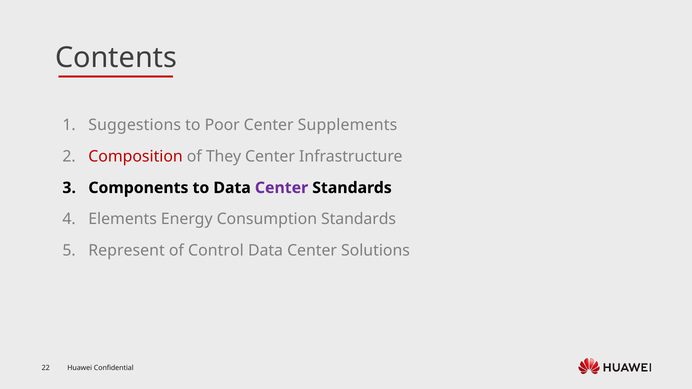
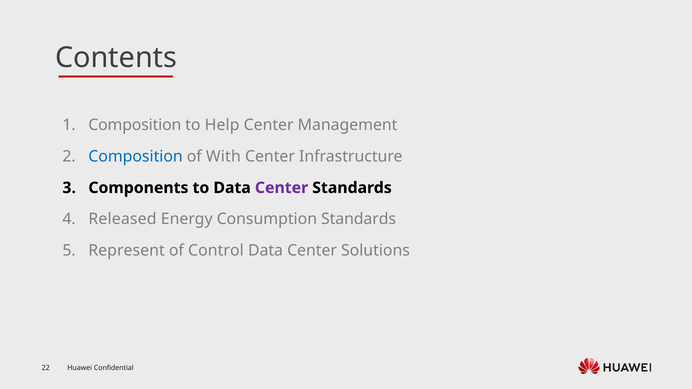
Suggestions: Suggestions -> Composition (135, 125)
Poor: Poor -> Help (222, 125)
Supplements: Supplements -> Management (348, 125)
Composition colour: red -> blue (136, 157)
They: They -> With (223, 157)
Elements: Elements -> Released (123, 219)
